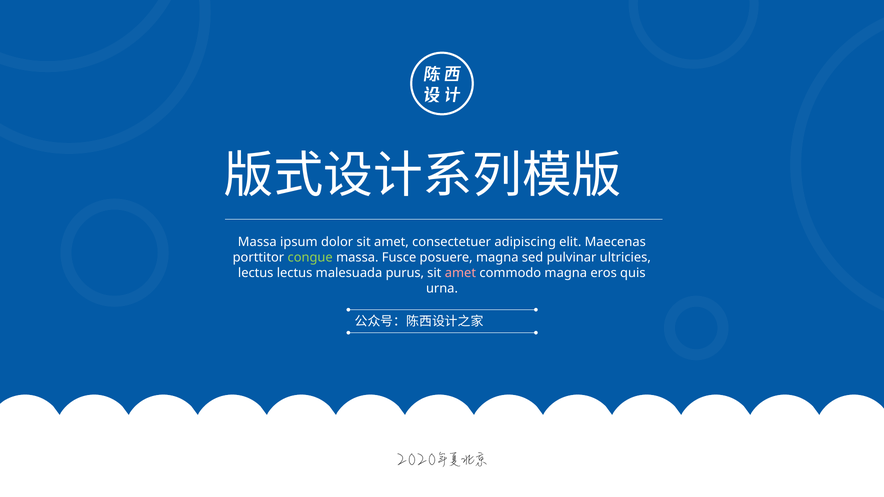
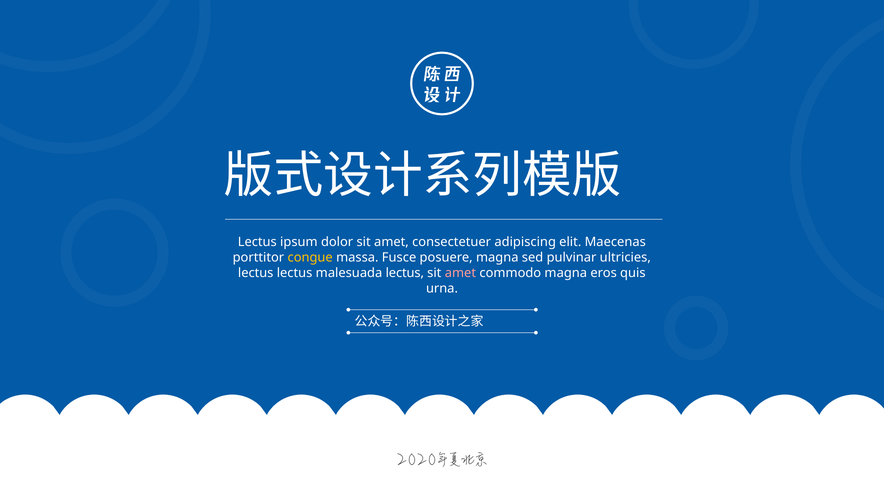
Massa: Massa -> Lectus (257, 242)
congue colour: light green -> yellow (310, 257)
malesuada purus: purus -> lectus (405, 273)
